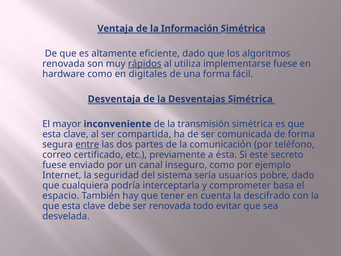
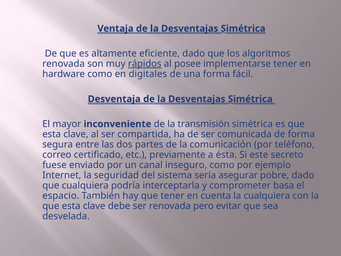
Ventaja de la Información: Información -> Desventajas (190, 28)
utiliza: utiliza -> posee (187, 64)
implementarse fuese: fuese -> tener (285, 64)
entre underline: present -> none (87, 144)
usuarios: usuarios -> asegurar (238, 175)
la descifrado: descifrado -> cualquiera (267, 196)
todo: todo -> pero (203, 206)
